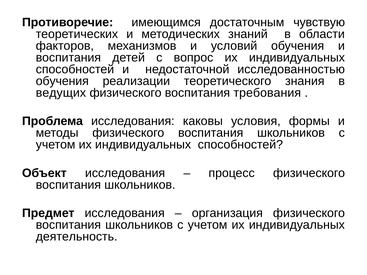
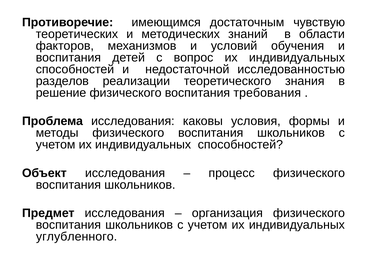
обучения: обучения -> разделов (62, 81)
ведущих: ведущих -> решение (61, 93)
деятельность: деятельность -> углубленного (77, 237)
